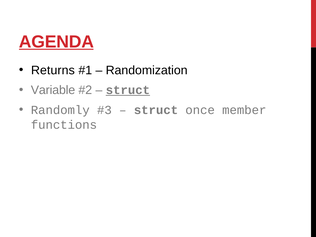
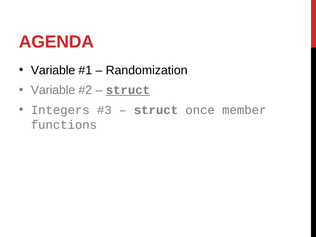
AGENDA underline: present -> none (56, 42)
Returns: Returns -> Variable (53, 70)
Randomly: Randomly -> Integers (60, 110)
